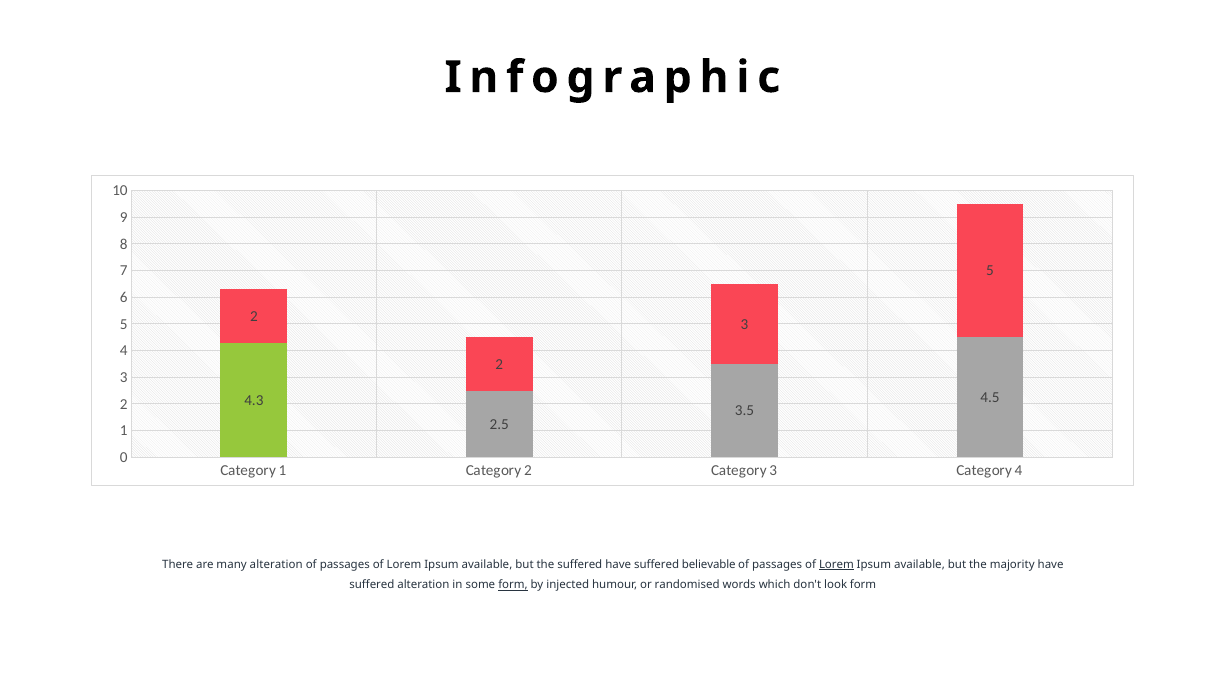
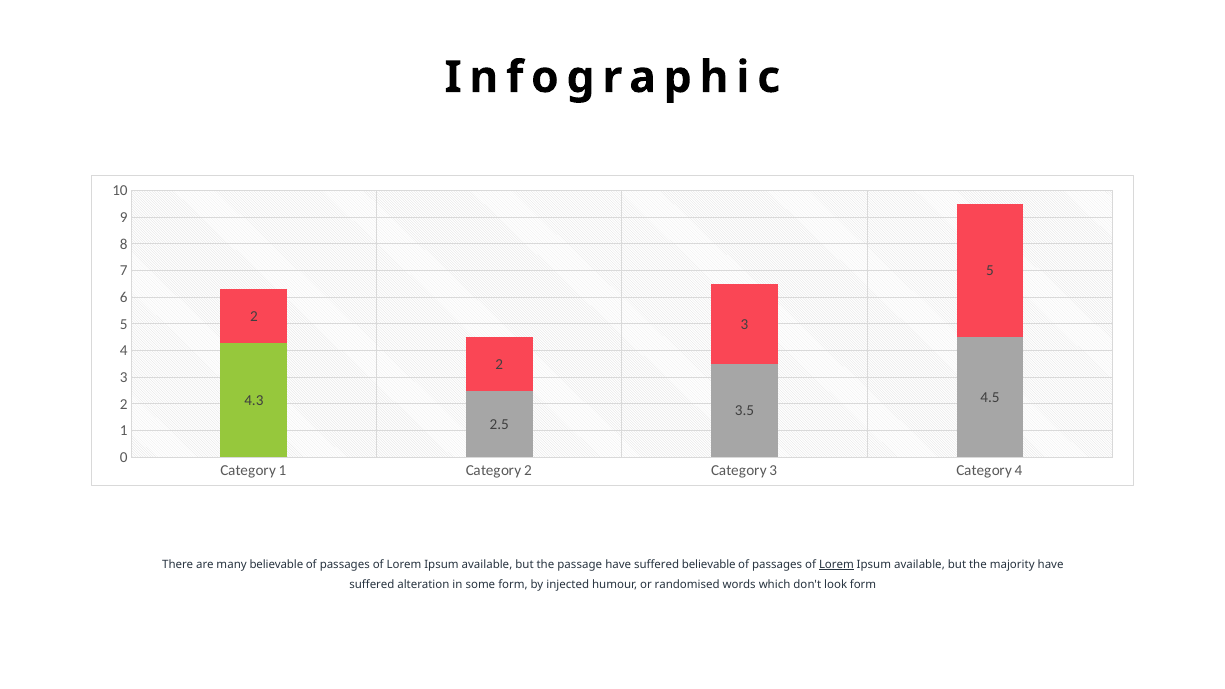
many alteration: alteration -> believable (276, 565)
the suffered: suffered -> passage (580, 565)
form underline: present -> none (513, 585)
